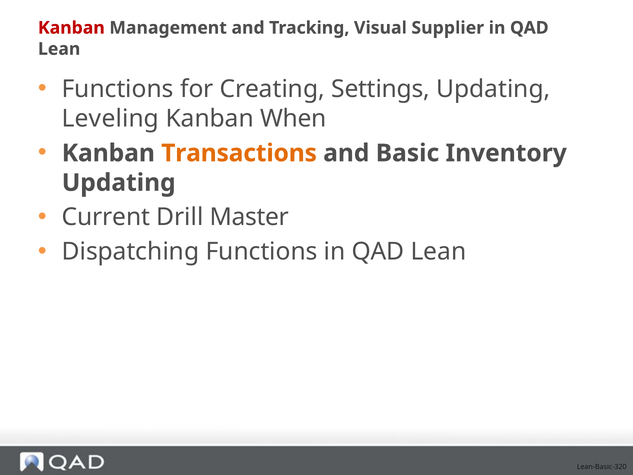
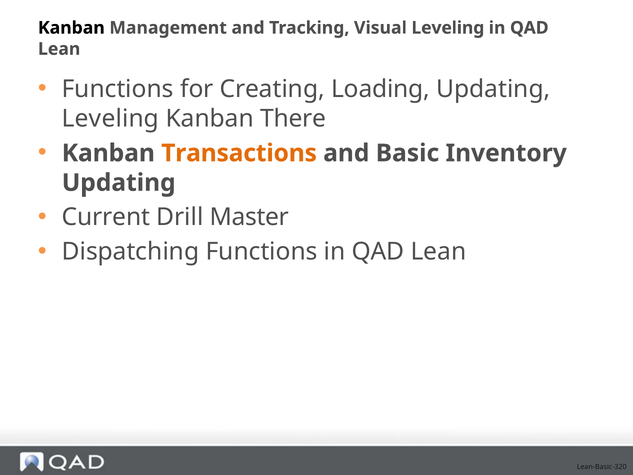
Kanban colour: red -> black (71, 28)
Visual Supplier: Supplier -> Leveling (448, 28)
Settings: Settings -> Loading (381, 89)
When: When -> There (293, 119)
